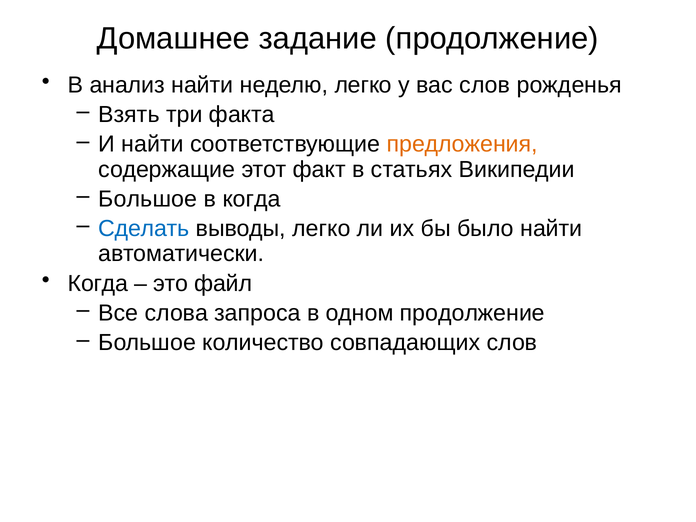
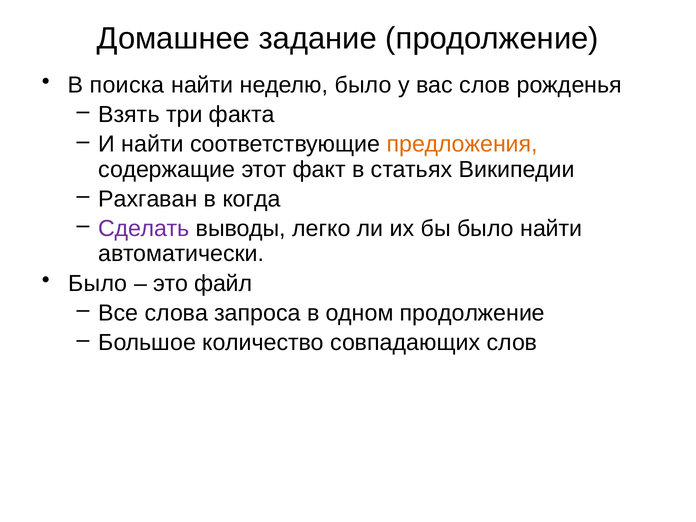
анализ: анализ -> поиска (127, 85)
неделю легко: легко -> было (363, 85)
Большое: Большое -> Рахгаван (148, 199)
Сделать colour: blue -> purple (144, 229)
Когда: Когда -> Было (98, 283)
